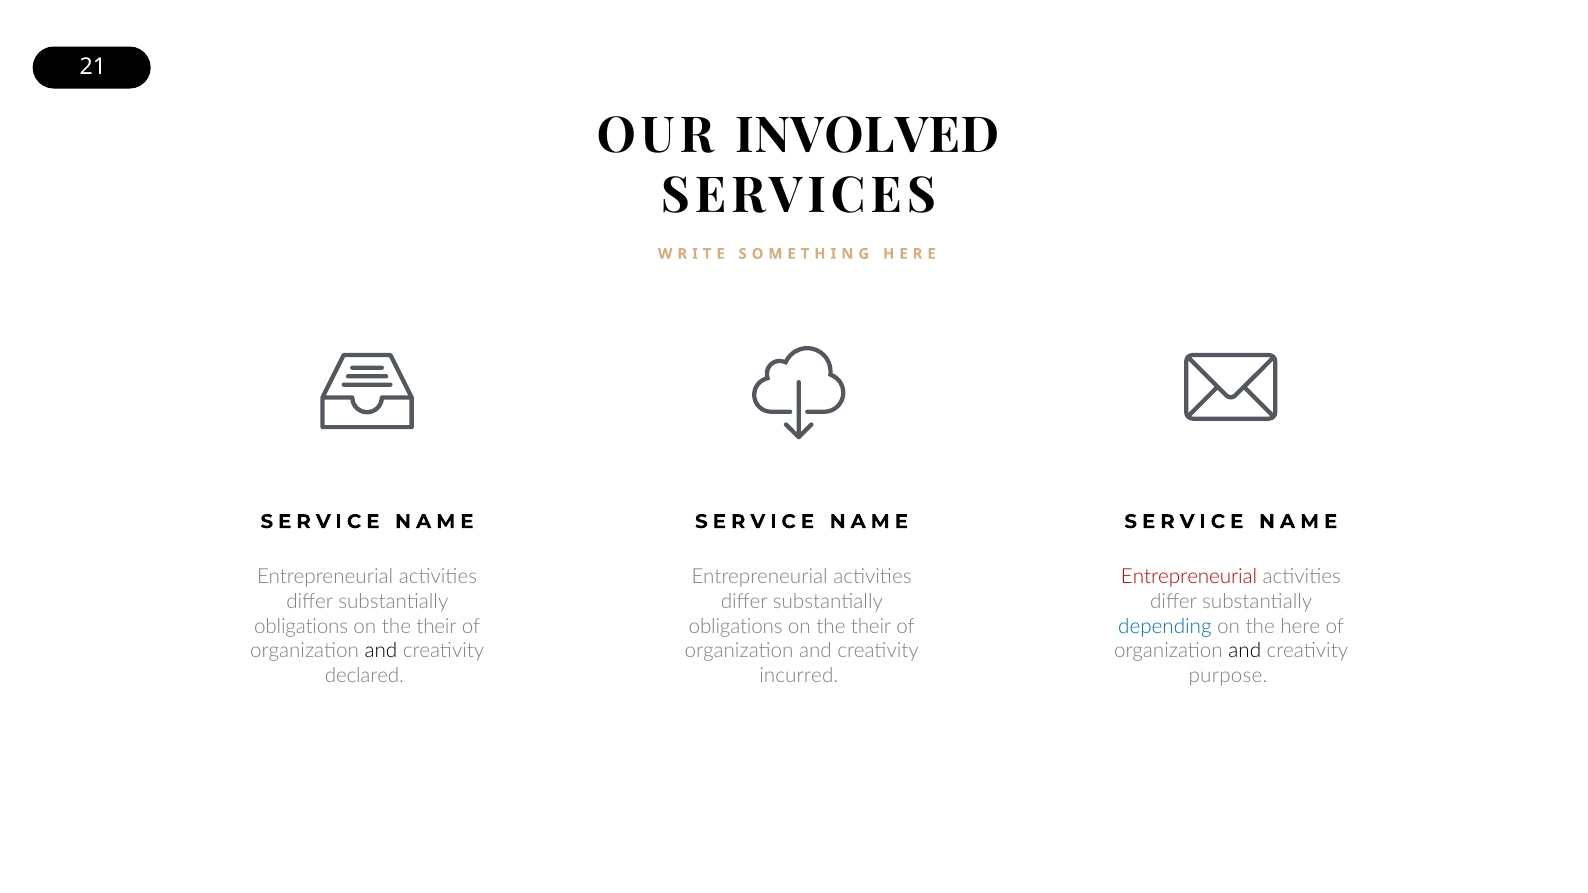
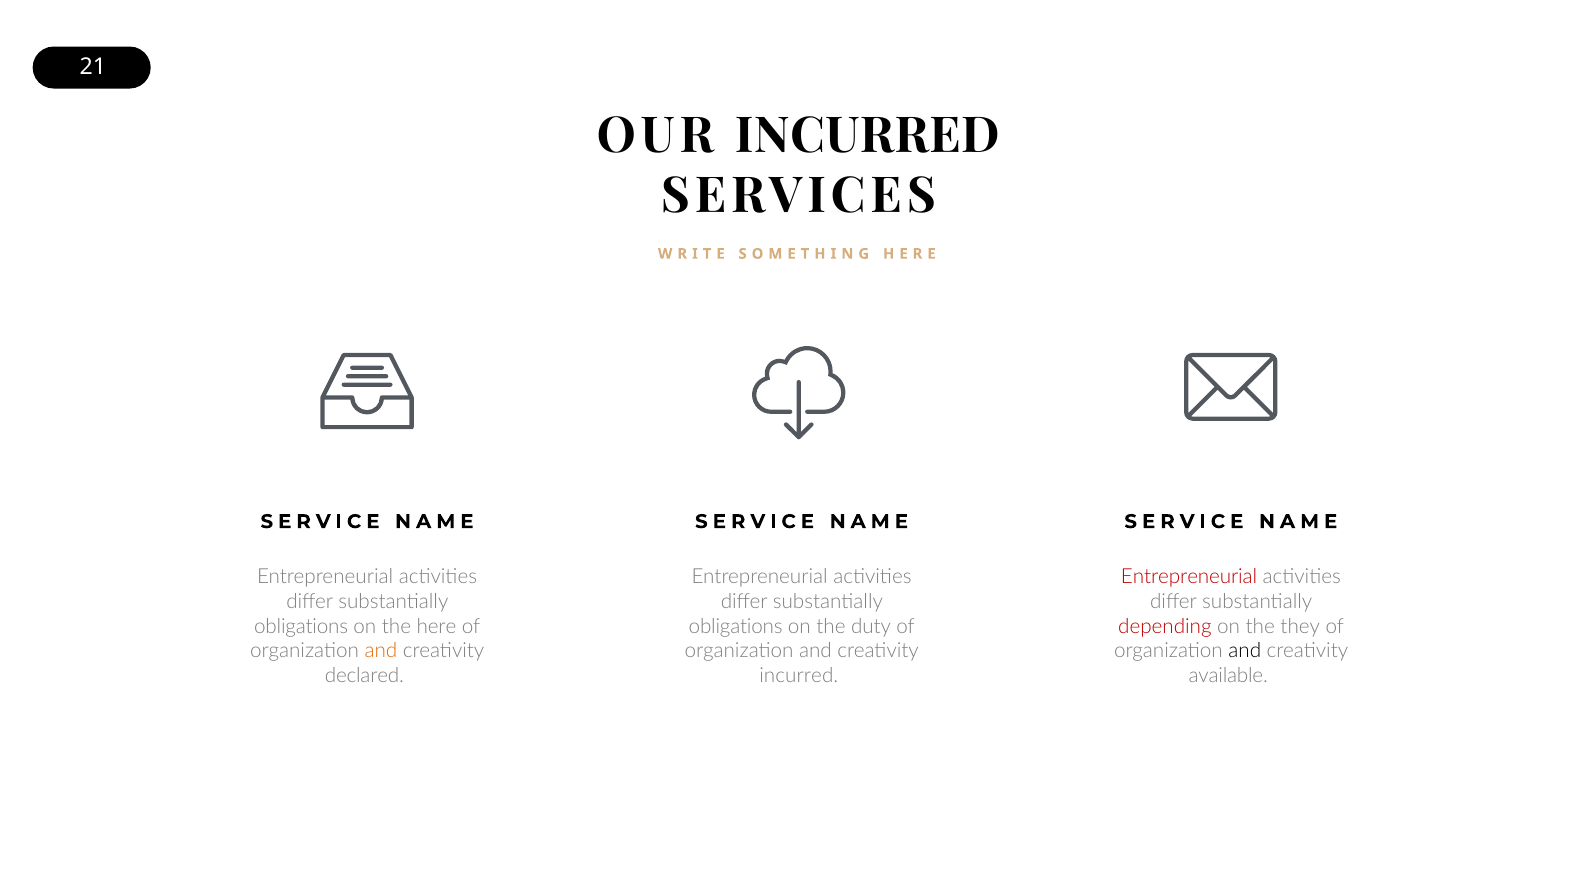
OUR INVOLVED: INVOLVED -> INCURRED (867, 136)
their: their -> here (437, 627)
their: their -> duty (871, 627)
depending colour: blue -> red (1165, 627)
here: here -> they (1300, 627)
and colour: black -> orange (381, 651)
purpose: purpose -> available (1228, 676)
